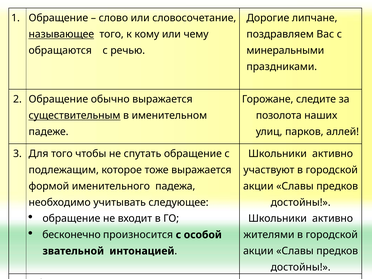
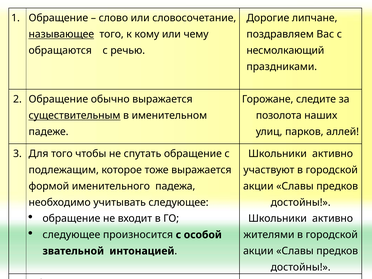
минеральными: минеральными -> несмолкающий (285, 50)
бесконечно: бесконечно -> следующее (71, 235)
